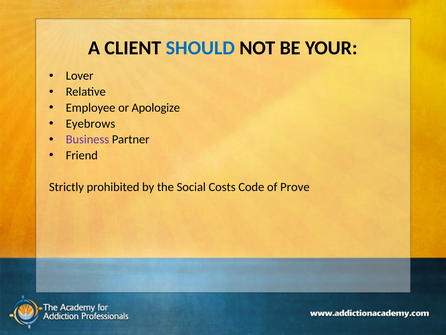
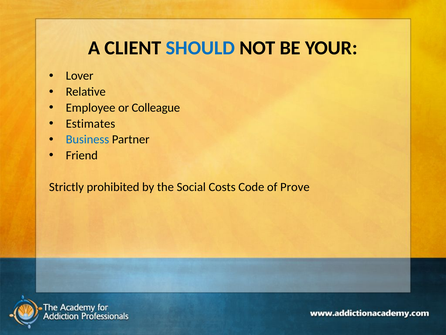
Apologize: Apologize -> Colleague (156, 108)
Eyebrows: Eyebrows -> Estimates (91, 123)
Business colour: purple -> blue (87, 139)
